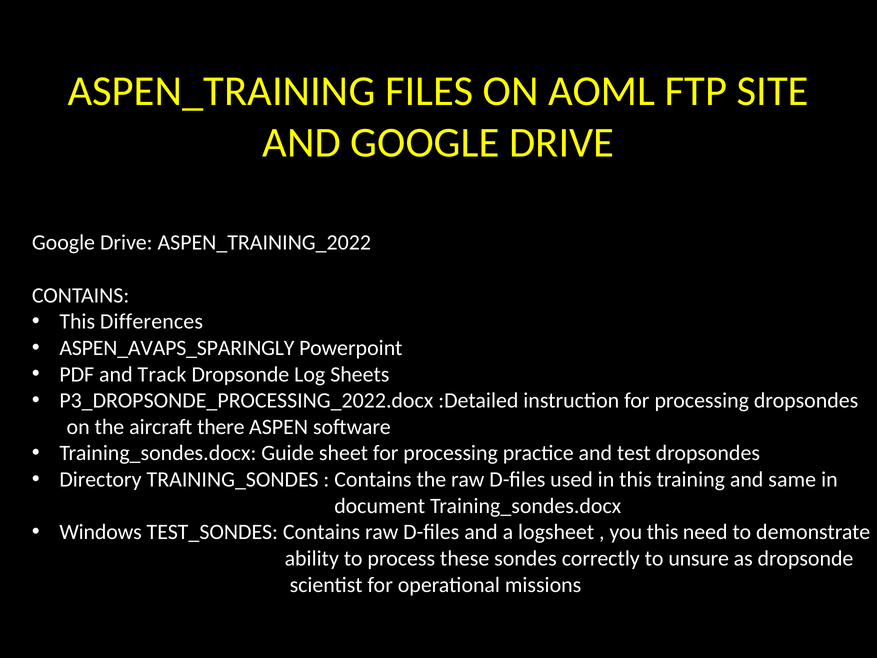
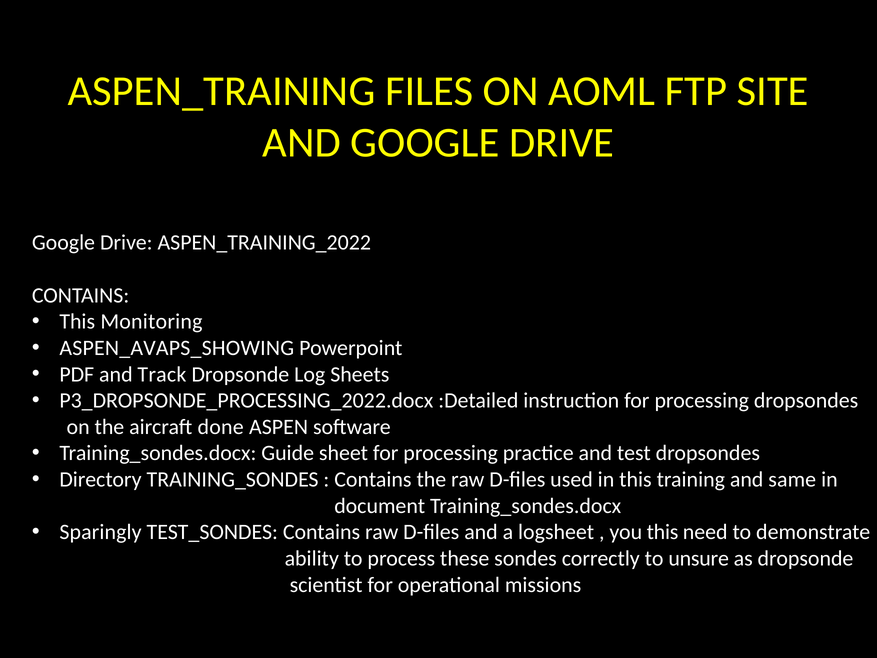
Differences: Differences -> Monitoring (151, 322)
ASPEN_AVAPS_SPARINGLY: ASPEN_AVAPS_SPARINGLY -> ASPEN_AVAPS_SHOWING (177, 348)
there: there -> done (221, 427)
Windows: Windows -> Sparingly (100, 532)
